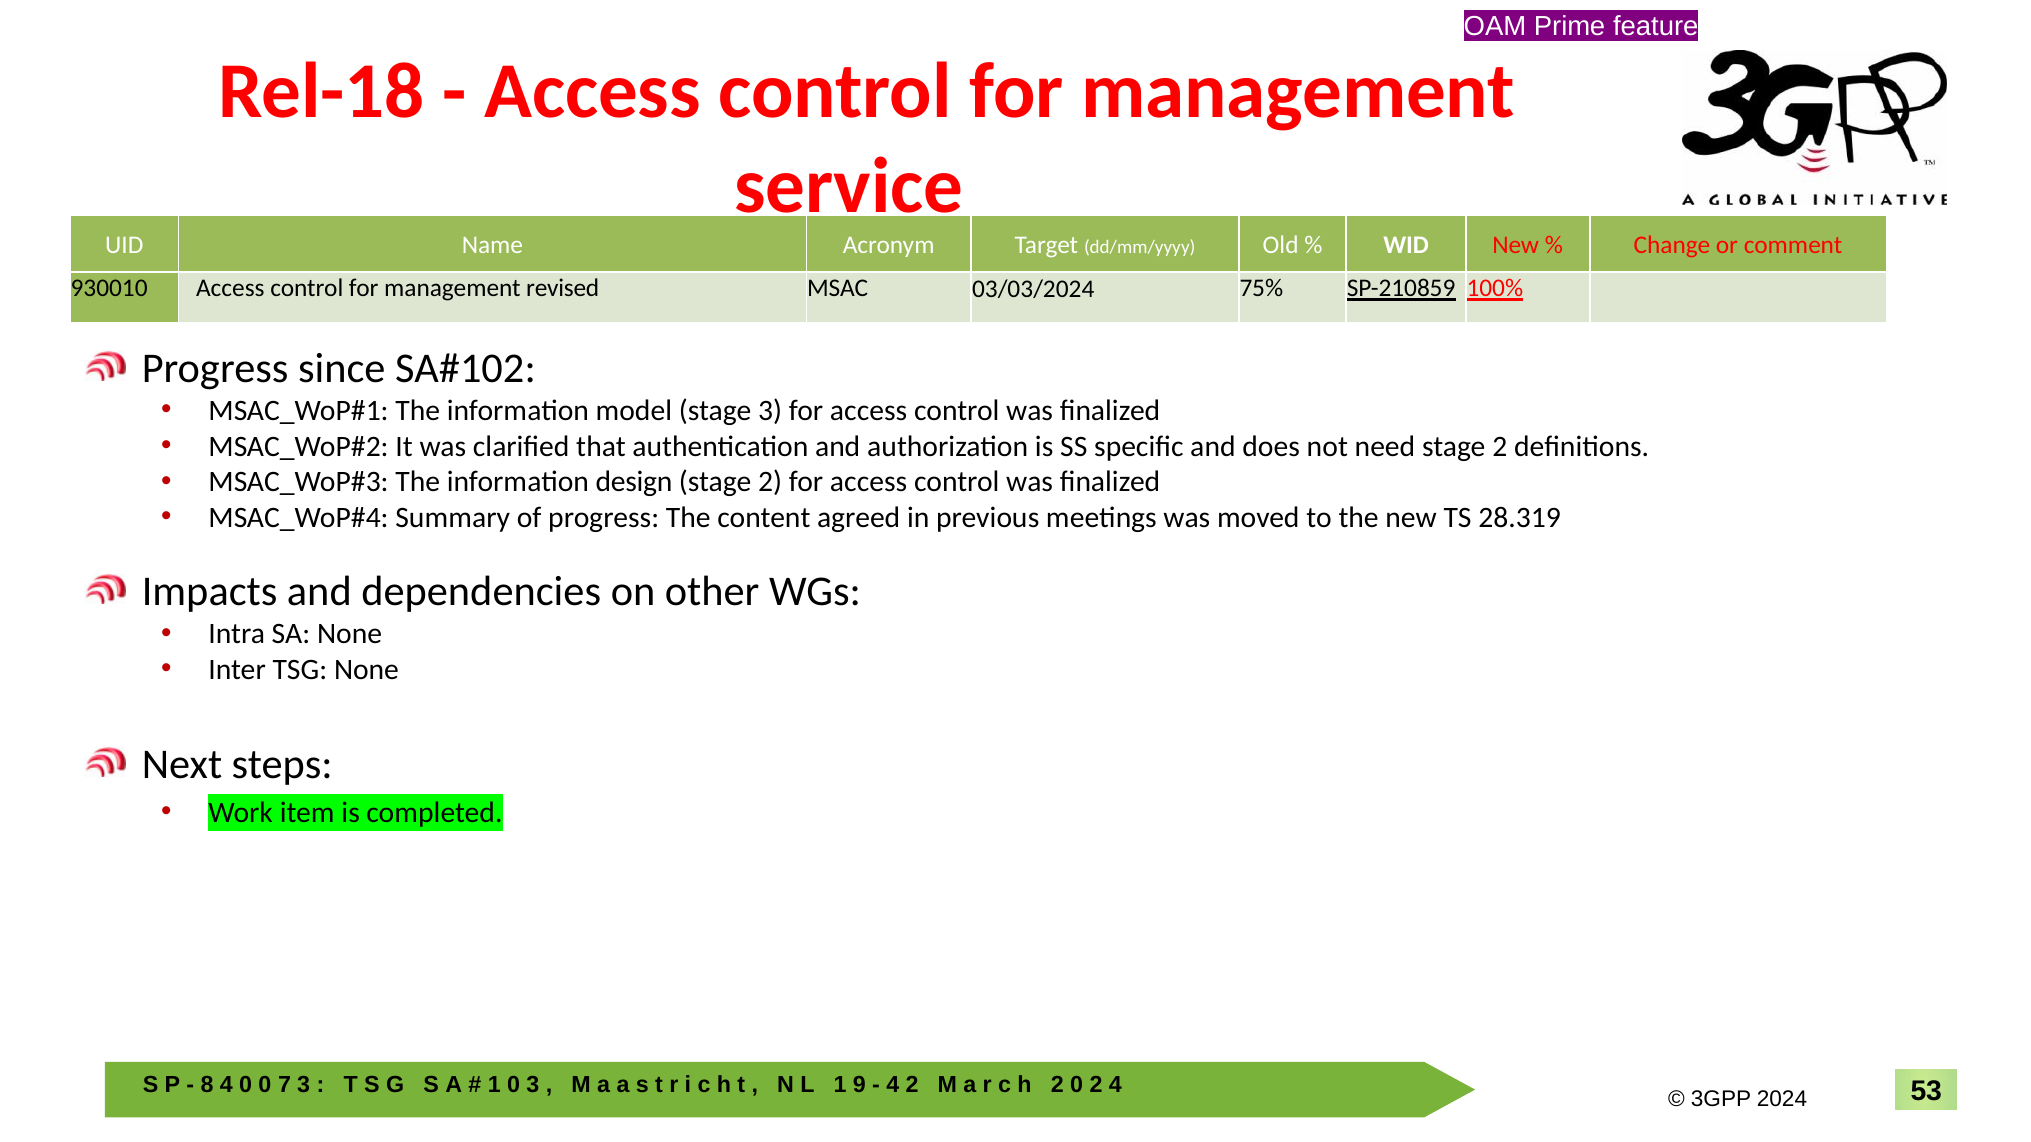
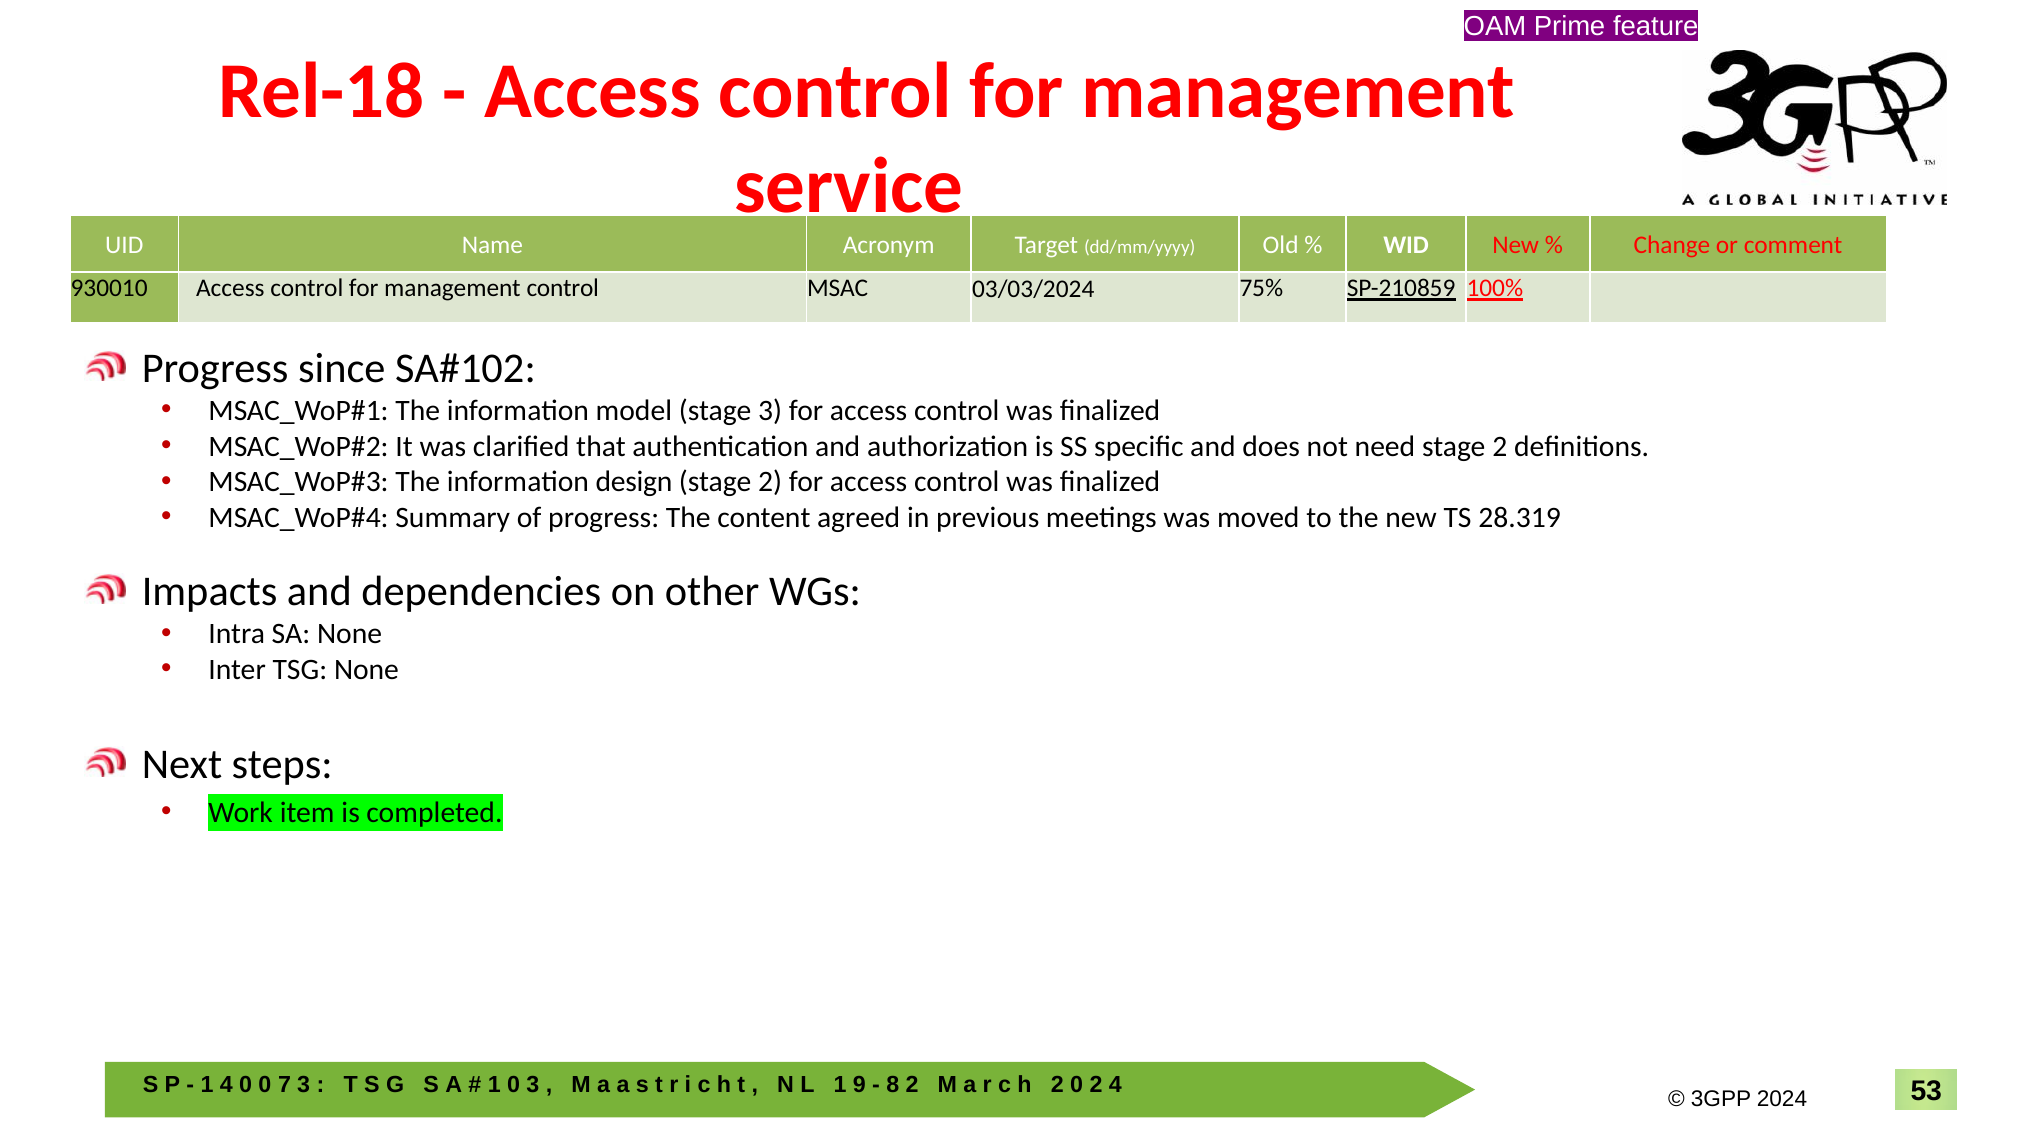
management revised: revised -> control (563, 288)
8: 8 -> 1 (207, 1085)
4: 4 -> 8 (893, 1085)
